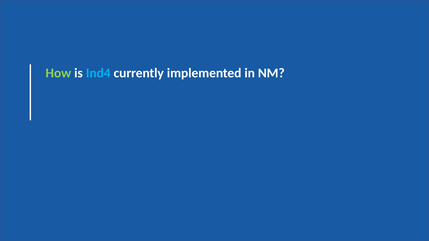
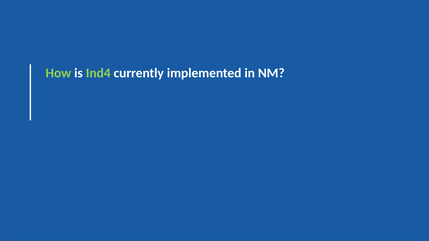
Ind4 colour: light blue -> light green (98, 73)
